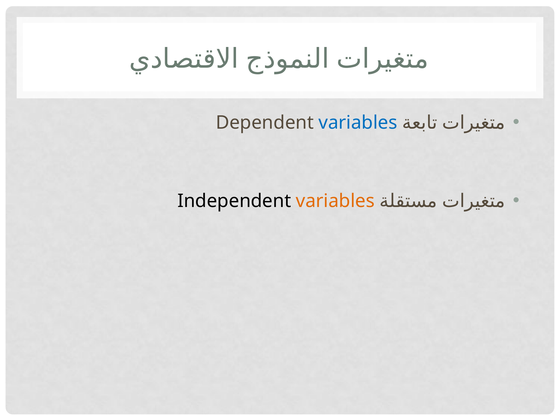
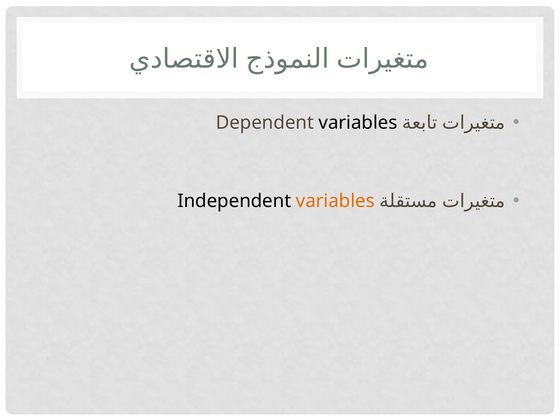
variables colour: blue -> black (358, 123)
